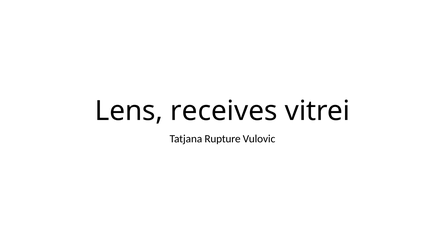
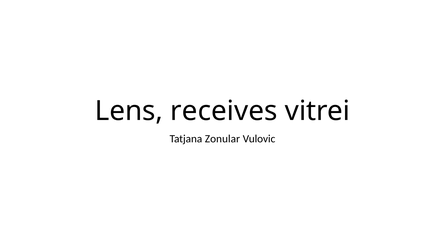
Rupture: Rupture -> Zonular (222, 139)
